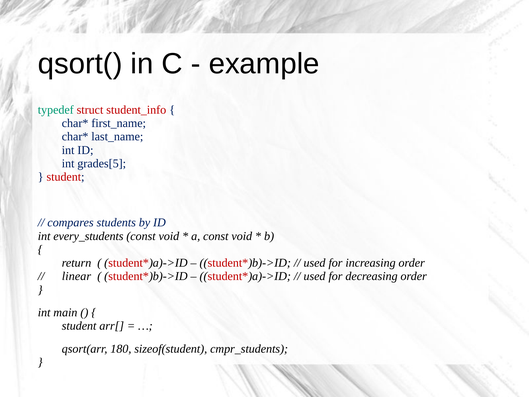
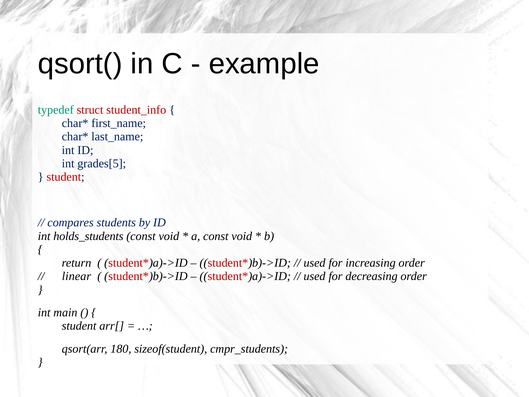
every_students: every_students -> holds_students (88, 236)
